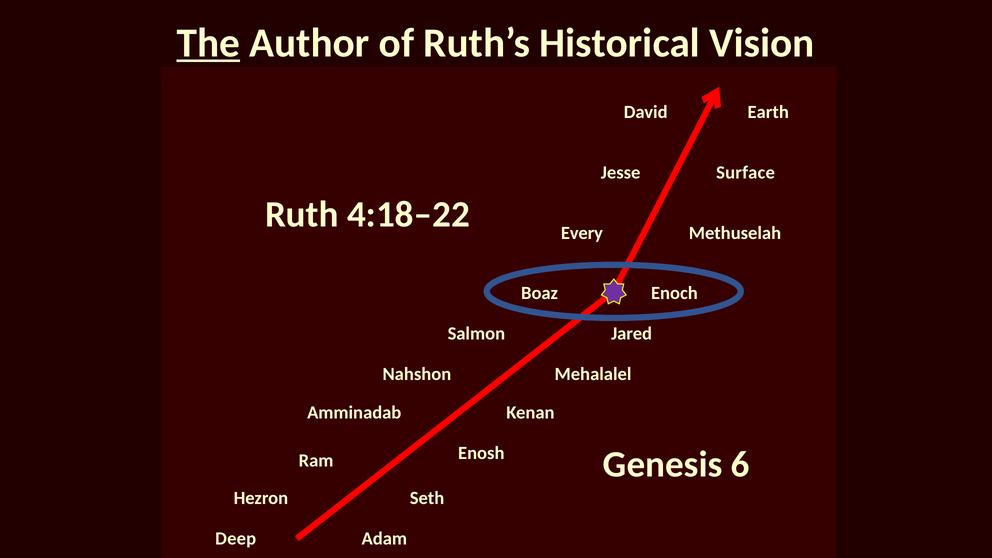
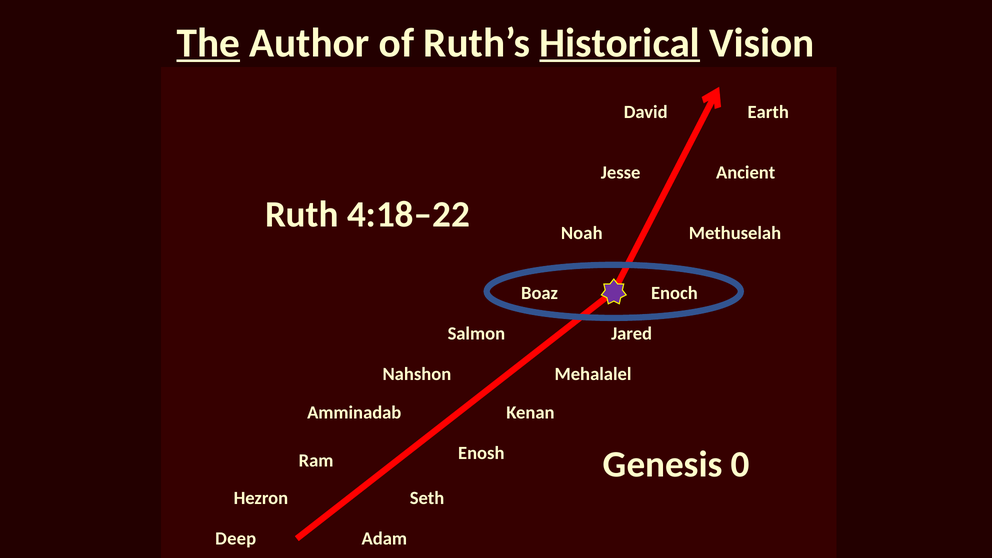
Historical underline: none -> present (620, 43)
Surface: Surface -> Ancient (746, 173)
Every: Every -> Noah (582, 233)
6: 6 -> 0 (740, 465)
